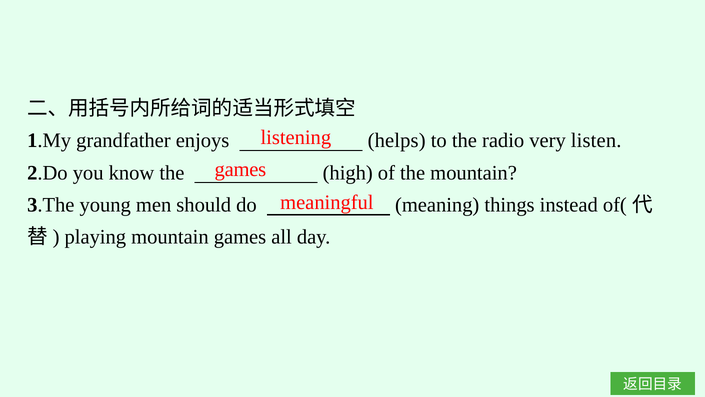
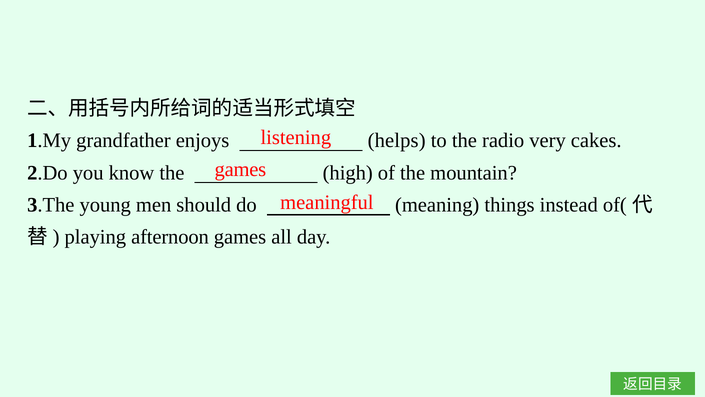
listen: listen -> cakes (596, 140)
playing mountain: mountain -> afternoon (170, 237)
